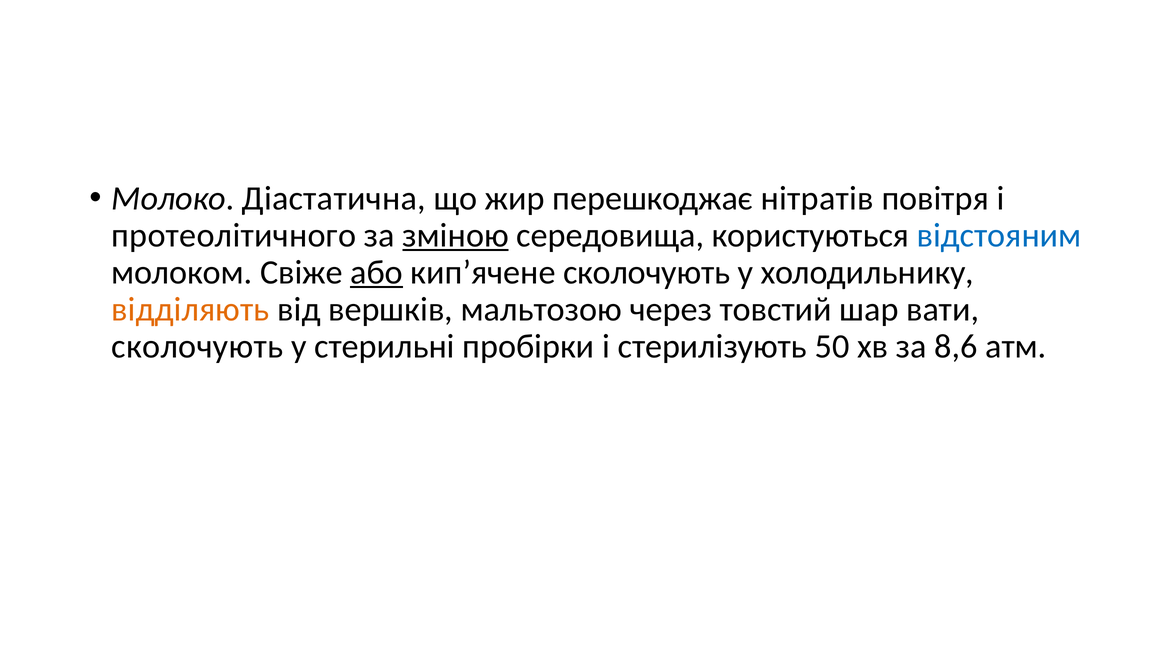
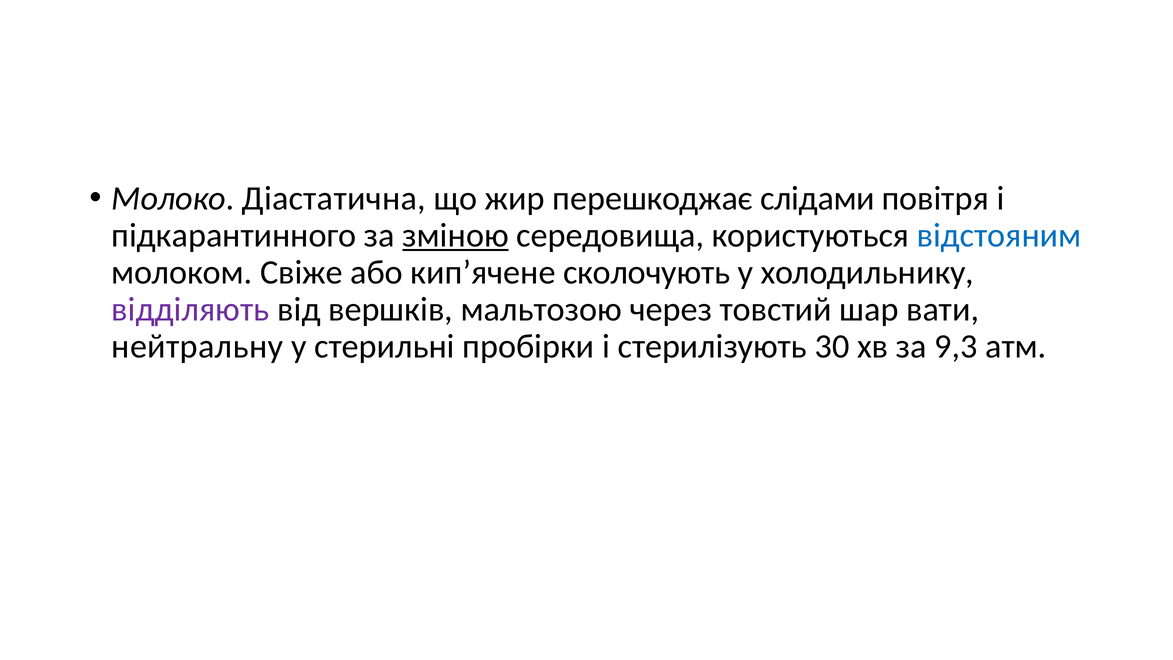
нітратів: нітратів -> слідами (817, 198)
протеолітичного: протеолітичного -> підкарантинного (234, 235)
або underline: present -> none (377, 272)
відділяють colour: orange -> purple (190, 309)
сколочують: сколочують -> нейтральну (197, 346)
50: 50 -> 30 (832, 346)
8,6: 8,6 -> 9,3 (956, 346)
